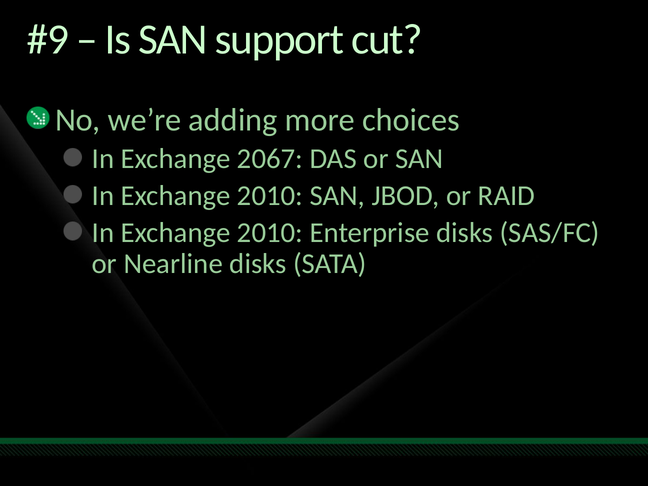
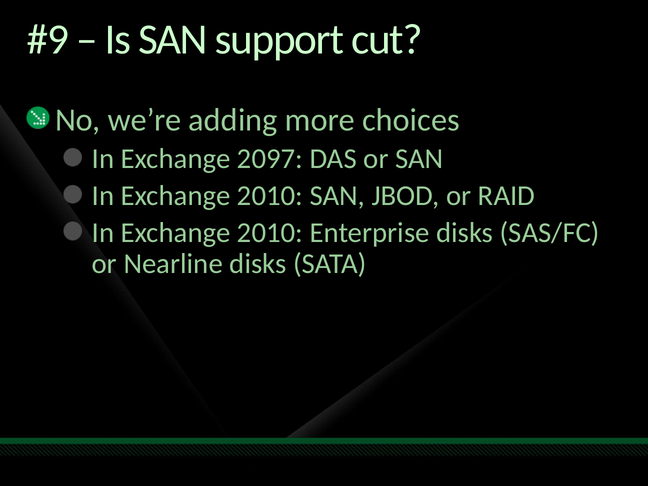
2067: 2067 -> 2097 (270, 159)
